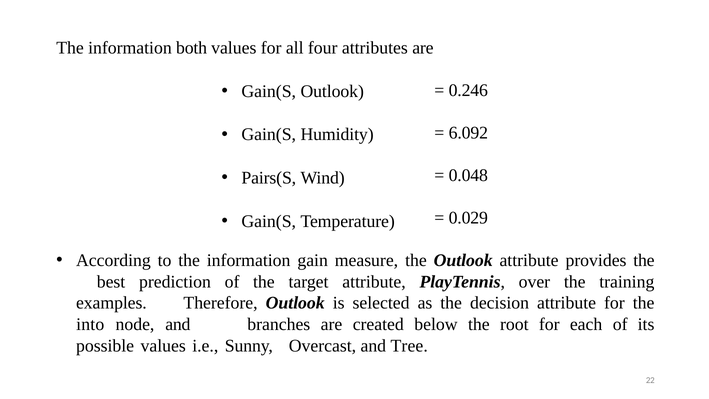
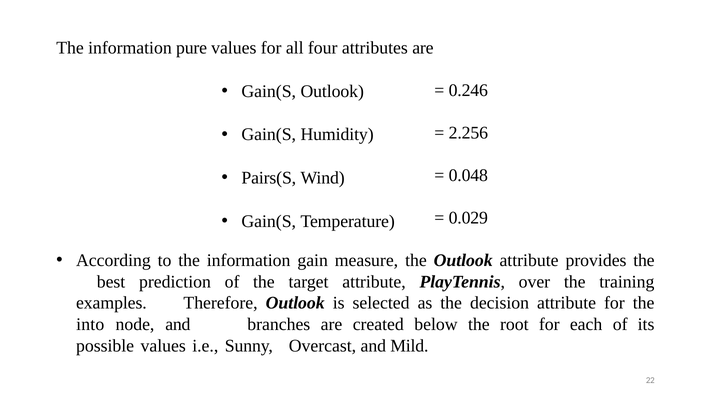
both: both -> pure (192, 48)
6.092: 6.092 -> 2.256 (468, 133)
Tree: Tree -> Mild (409, 346)
